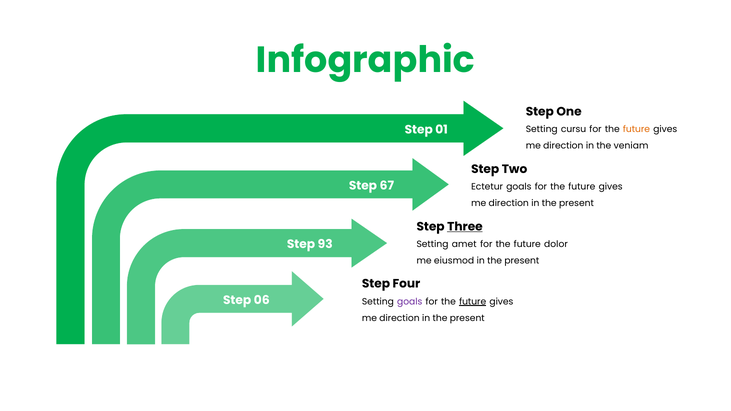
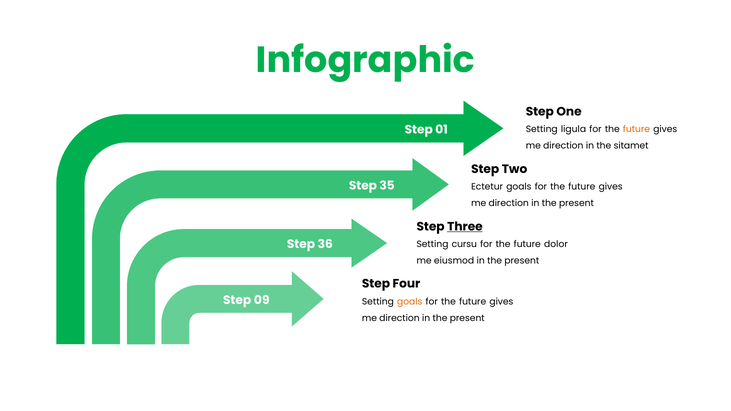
cursu: cursu -> ligula (573, 129)
veniam: veniam -> sitamet (631, 146)
67: 67 -> 35 (387, 186)
amet: amet -> cursu (464, 244)
93: 93 -> 36 (325, 245)
06: 06 -> 09 (262, 301)
goals colour: purple -> orange (410, 302)
future underline: present -> none (473, 302)
